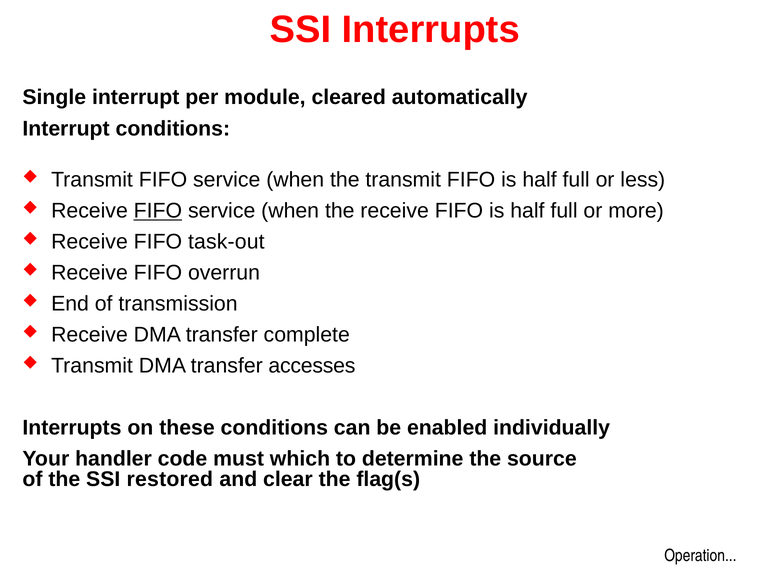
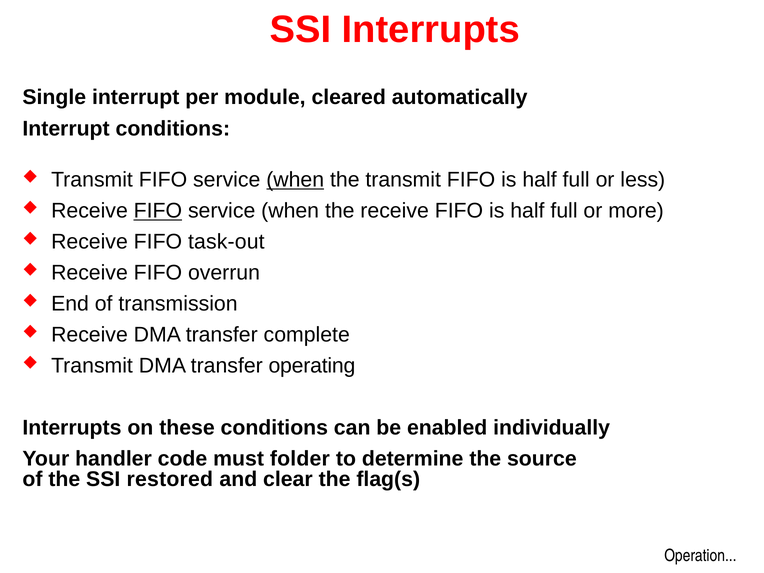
when underline: none -> present (295, 180)
accesses: accesses -> operating (312, 366)
which: which -> folder (300, 459)
